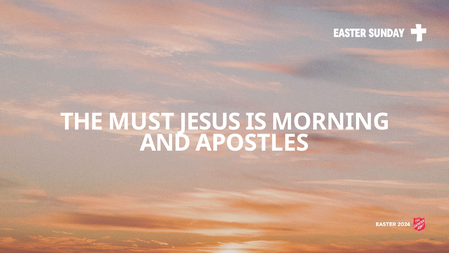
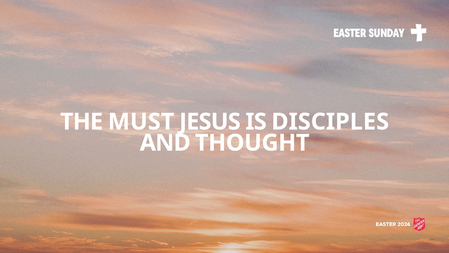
MORNING: MORNING -> DISCIPLES (330, 122)
APOSTLES: APOSTLES -> THOUGHT (252, 143)
